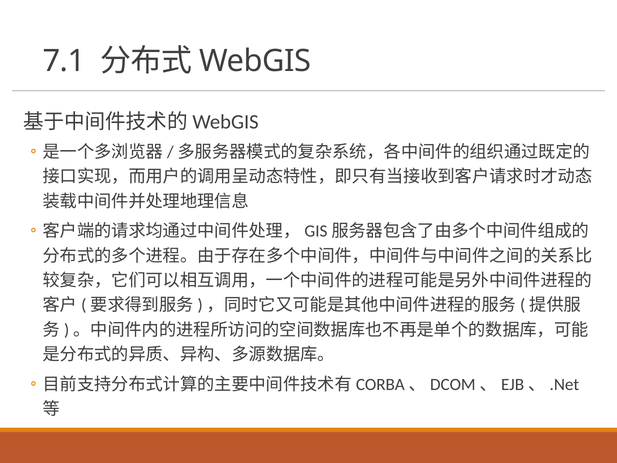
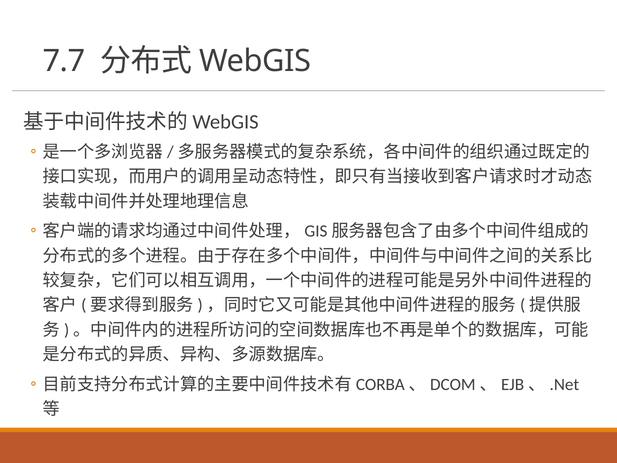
7.1: 7.1 -> 7.7 (64, 61)
